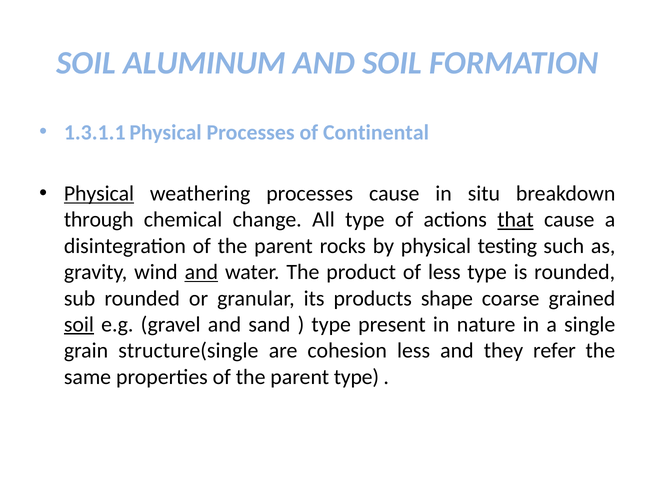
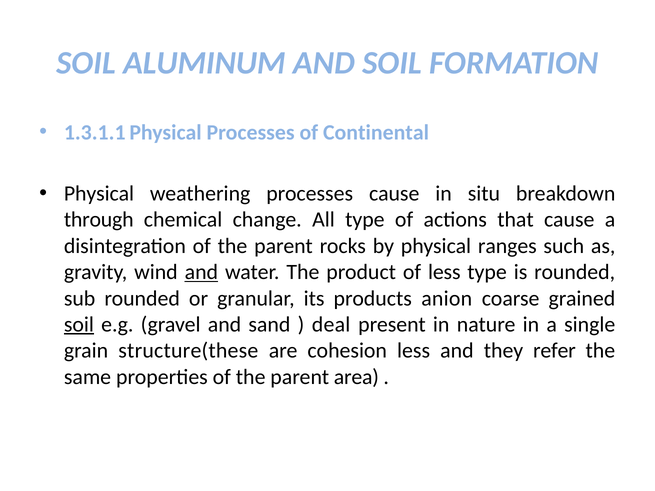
Physical underline: present -> none (99, 194)
that underline: present -> none (516, 220)
testing: testing -> ranges (507, 246)
shape: shape -> anion (447, 298)
type: type -> deal (331, 325)
structure(single: structure(single -> structure(these (188, 351)
parent type: type -> area (356, 377)
